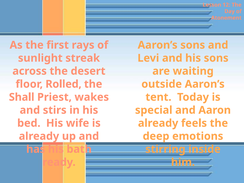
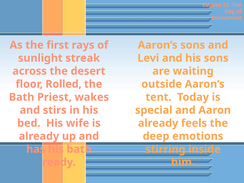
Shall: Shall -> Bath (22, 97)
